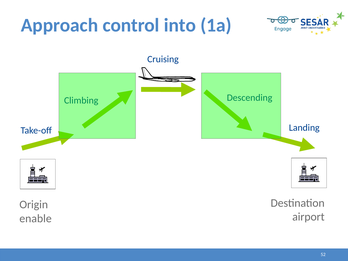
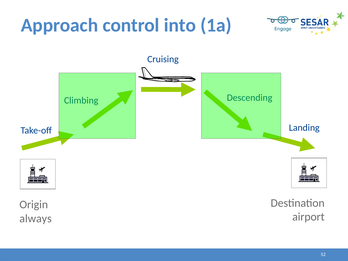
enable: enable -> always (36, 219)
